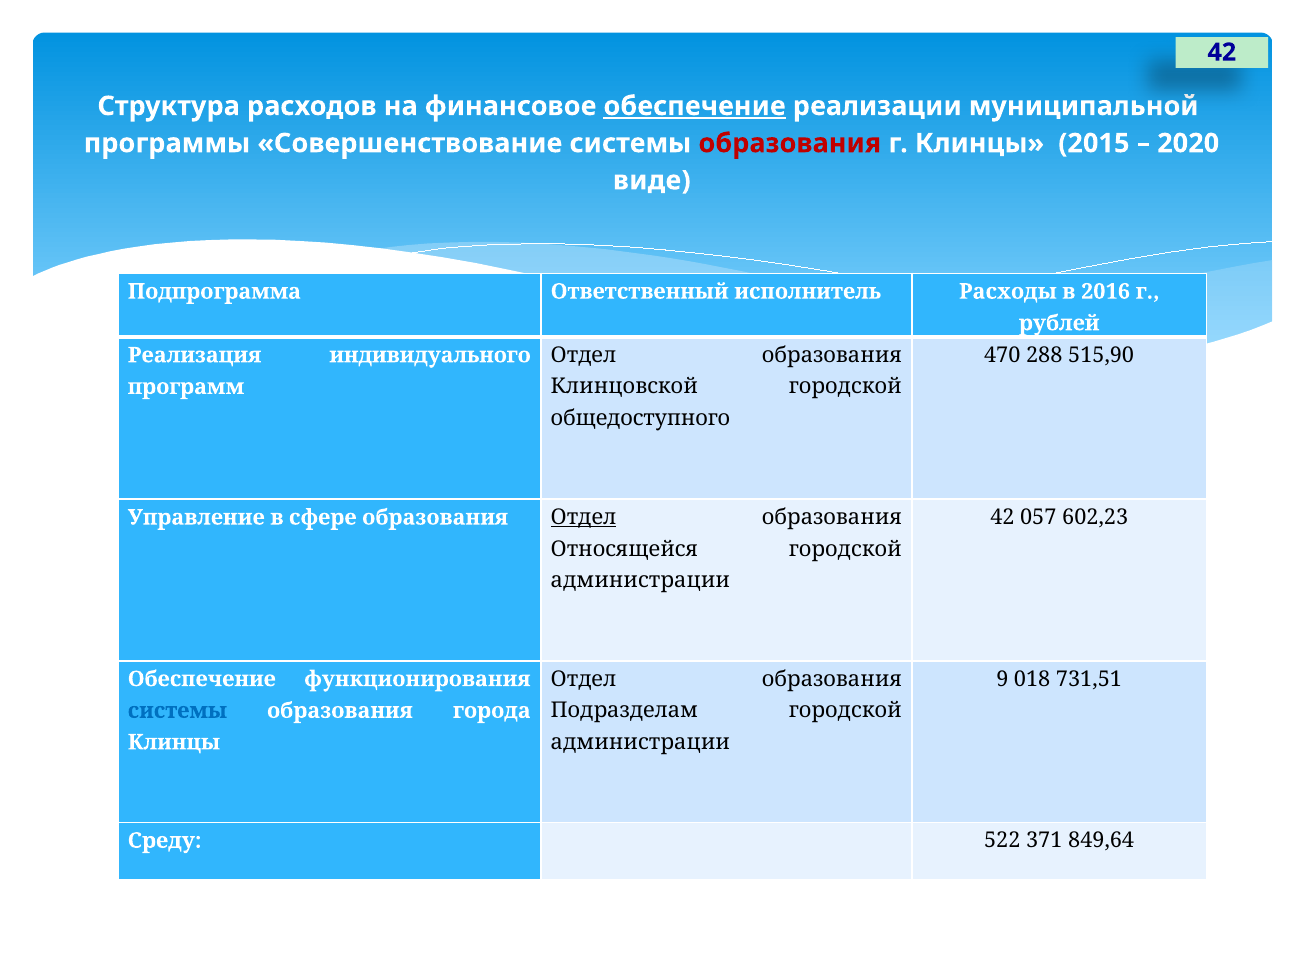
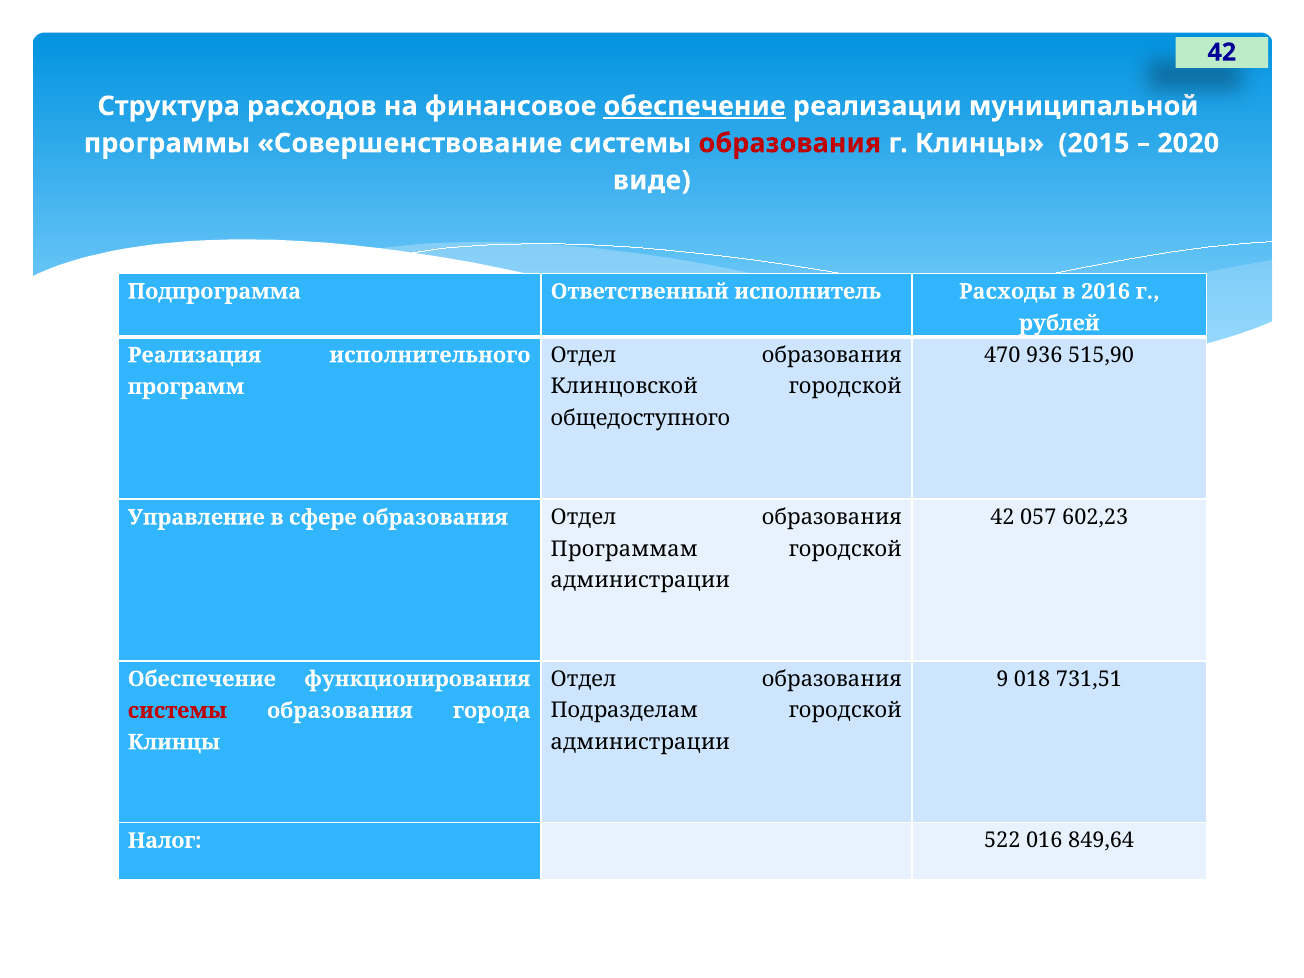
индивидуального: индивидуального -> исполнительного (430, 355)
288: 288 -> 936 (1044, 355)
Отдел underline: present -> none (584, 517)
Относящейся: Относящейся -> Программам (624, 549)
системы colour: blue -> red (177, 711)
Среду: Среду -> Налог (165, 841)
371: 371 -> 016 (1044, 841)
